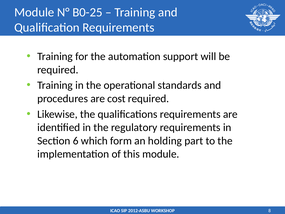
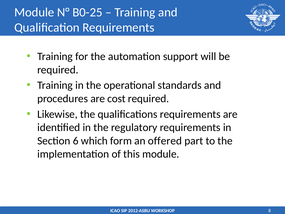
holding: holding -> offered (165, 141)
